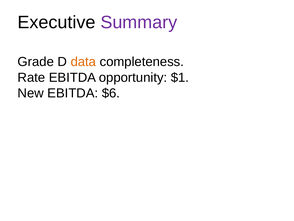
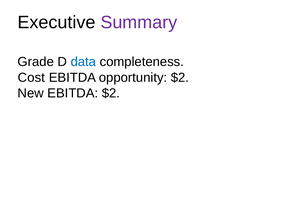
data colour: orange -> blue (83, 62)
Rate: Rate -> Cost (31, 77)
opportunity $1: $1 -> $2 (180, 77)
EBITDA $6: $6 -> $2 (111, 93)
